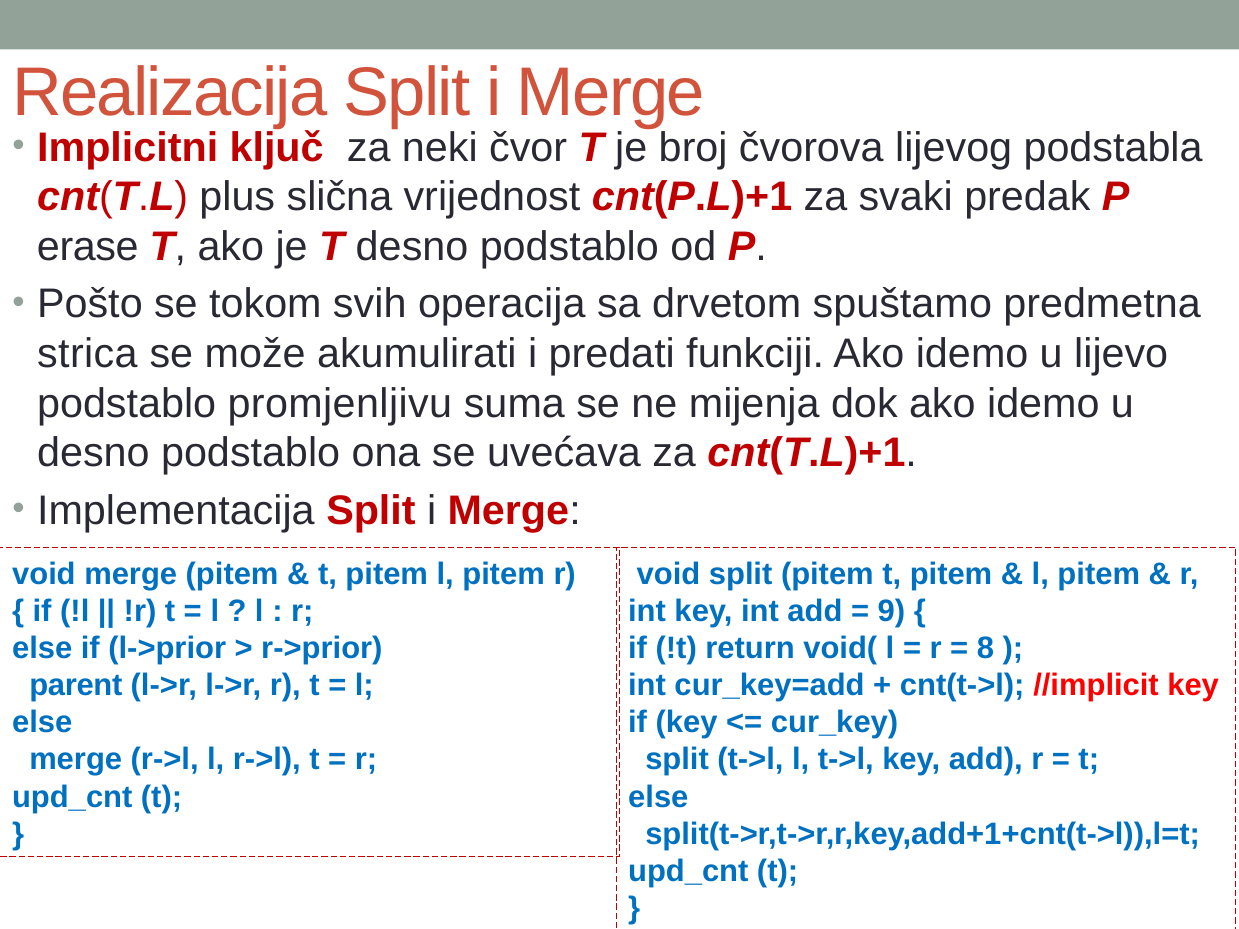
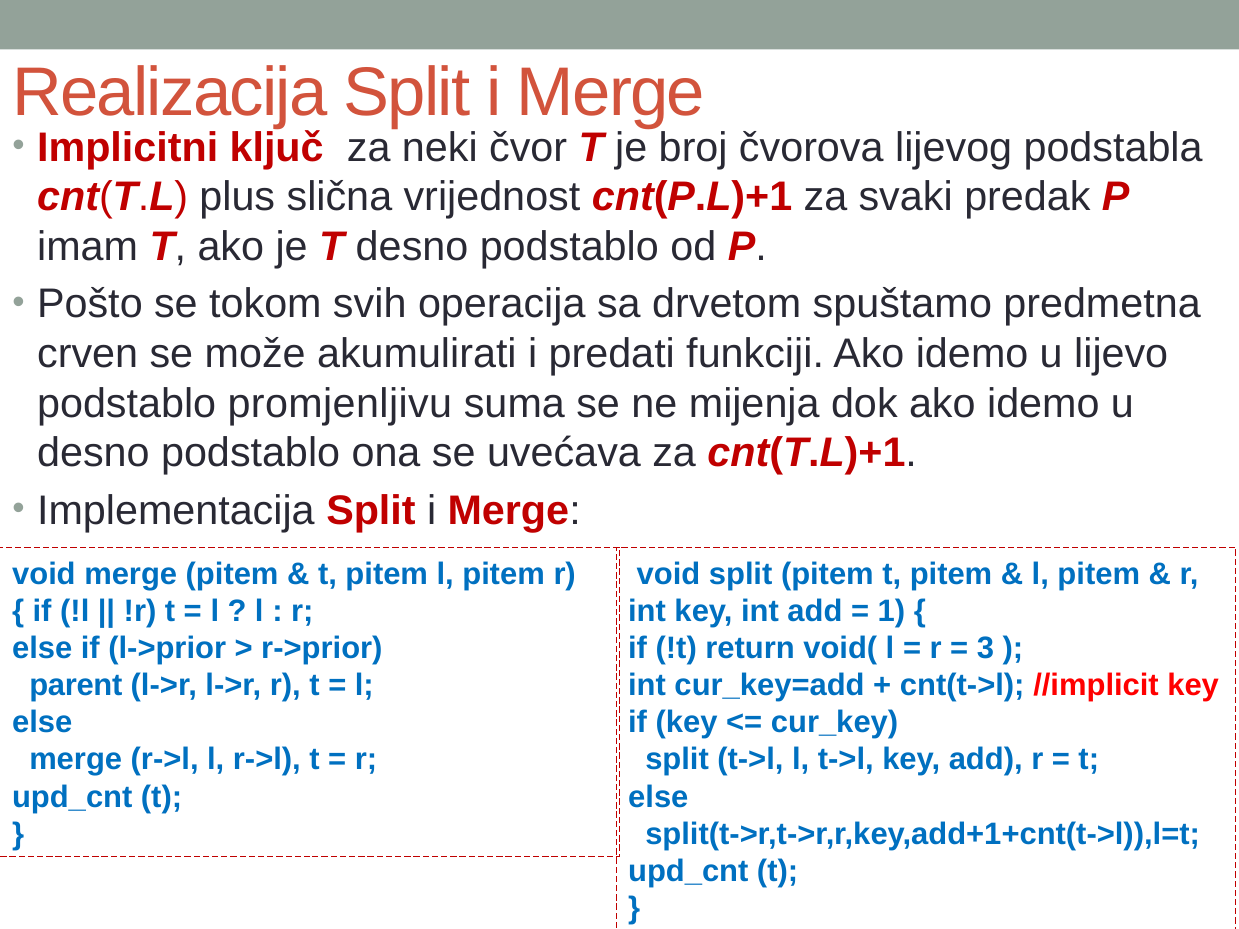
erase: erase -> imam (88, 247)
strica: strica -> crven (88, 354)
9: 9 -> 1 (891, 611)
8: 8 -> 3 (985, 648)
